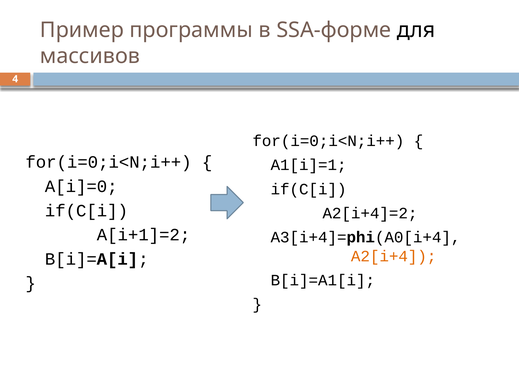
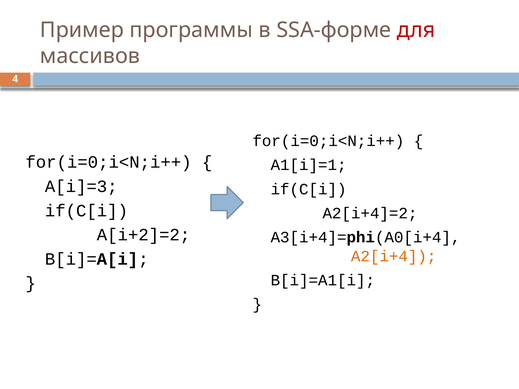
для colour: black -> red (416, 30)
A[i]=0: A[i]=0 -> A[i]=3 (81, 187)
A[i+1]=2: A[i+1]=2 -> A[i+2]=2 (144, 235)
